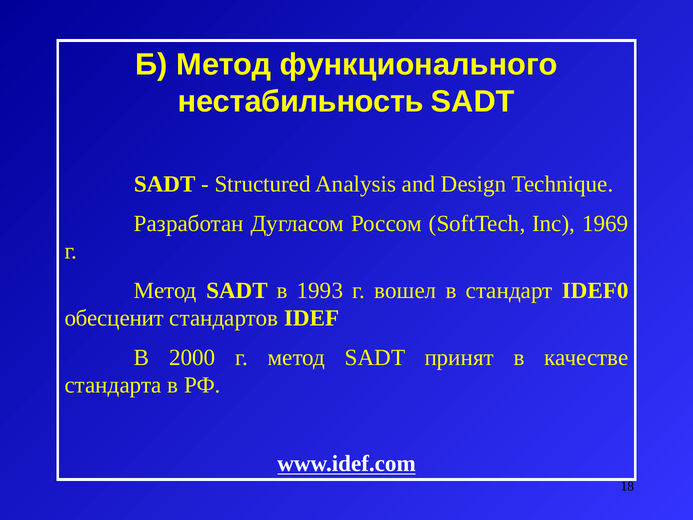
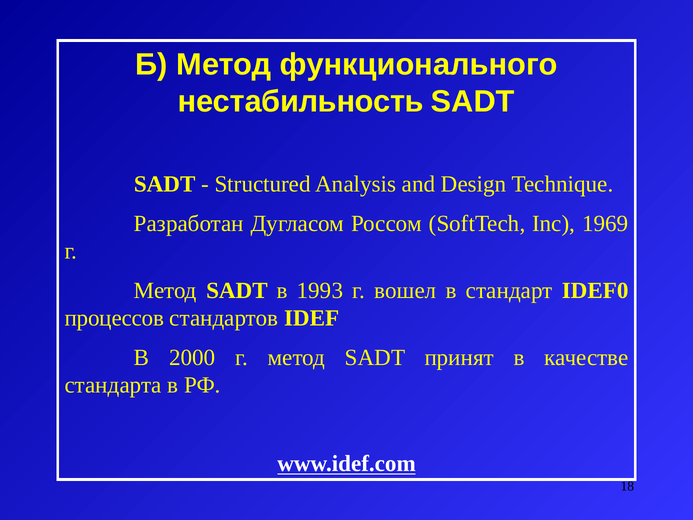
обесценит: обесценит -> процессов (114, 318)
